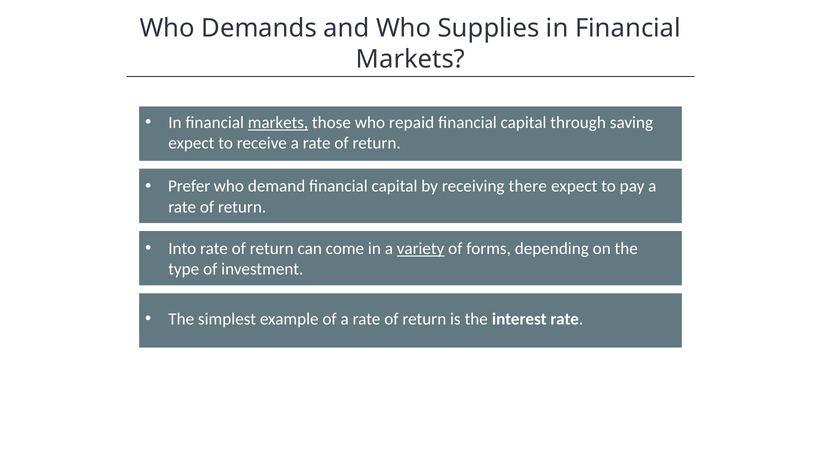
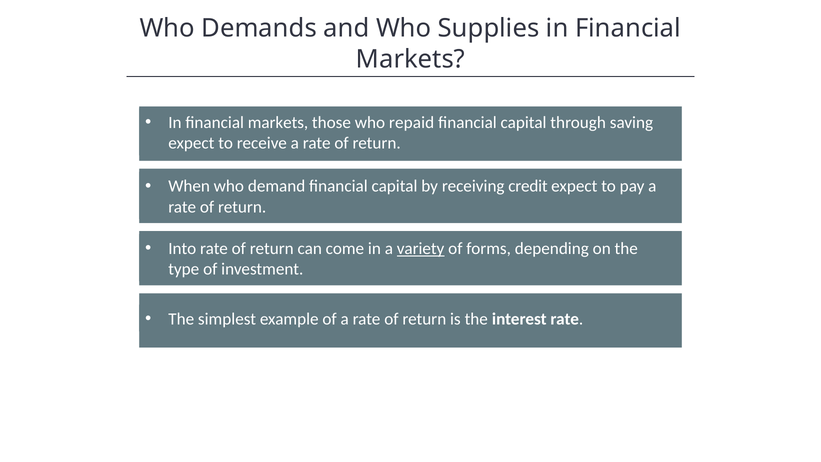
markets underline: present -> none (278, 123)
Prefer: Prefer -> When (189, 186)
there: there -> credit (528, 186)
